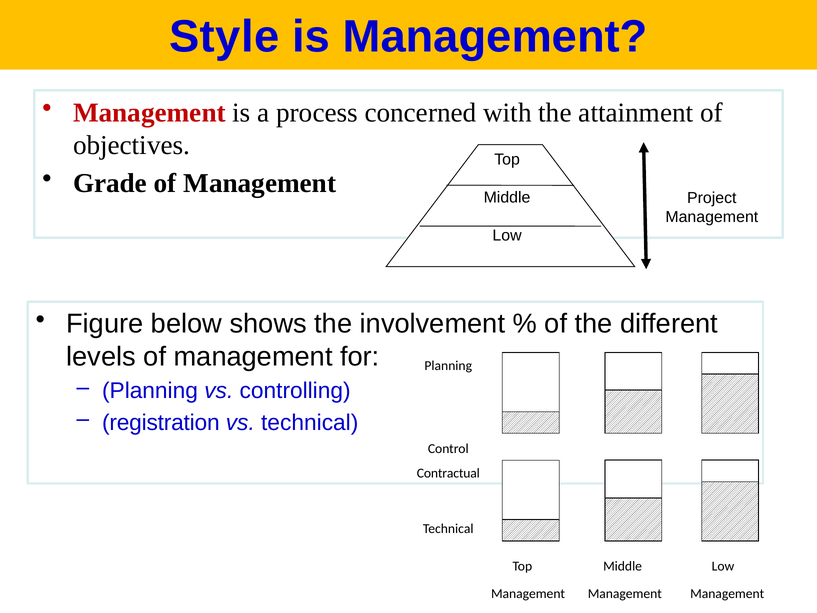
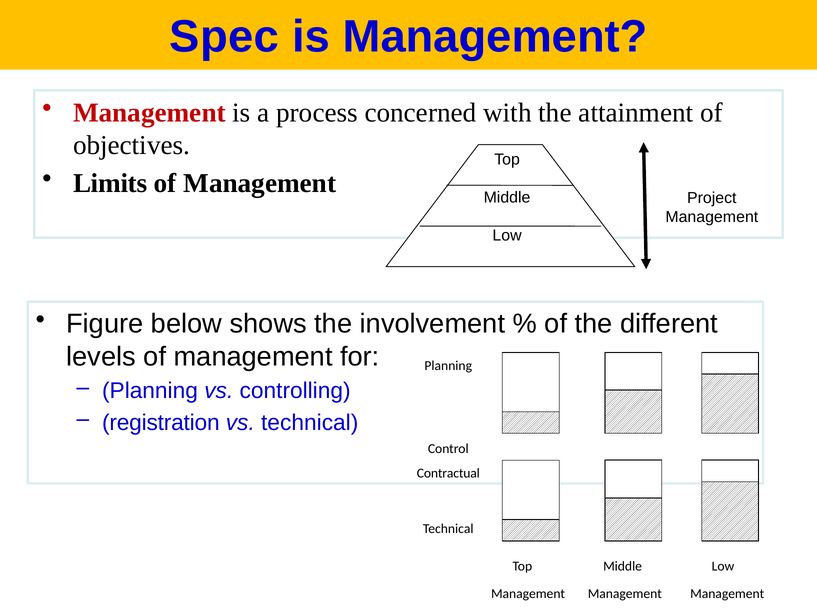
Style: Style -> Spec (224, 37)
Grade: Grade -> Limits (110, 183)
